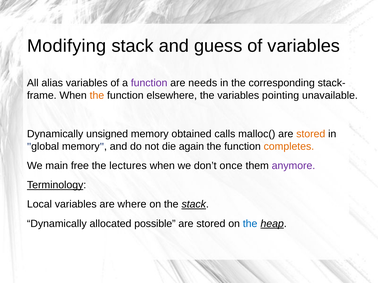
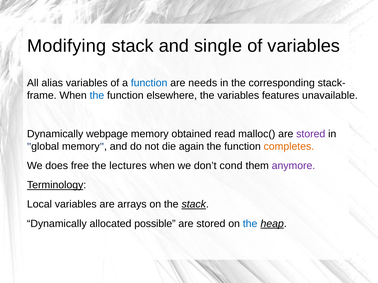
guess: guess -> single (218, 46)
function colour: purple -> blue (149, 83)
the colour: orange -> blue (97, 96)
pointing: pointing -> features (281, 96)
unsigned: unsigned -> webpage (107, 134)
calls: calls -> read (225, 134)
stored colour: orange -> purple (311, 134)
main: main -> does (57, 166)
once: once -> cond (231, 166)
where: where -> arrays (132, 205)
